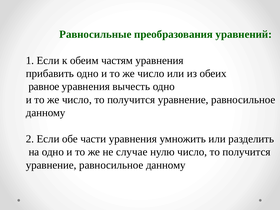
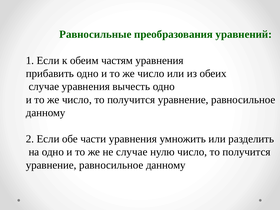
равное: равное -> случае (44, 87)
